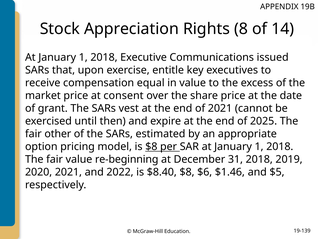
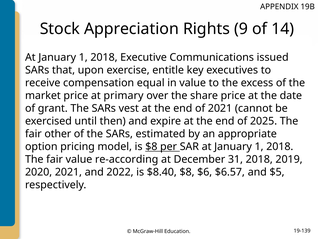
8: 8 -> 9 (241, 29)
consent: consent -> primary (124, 95)
re-beginning: re-beginning -> re-according (127, 159)
$1.46: $1.46 -> $6.57 (230, 172)
